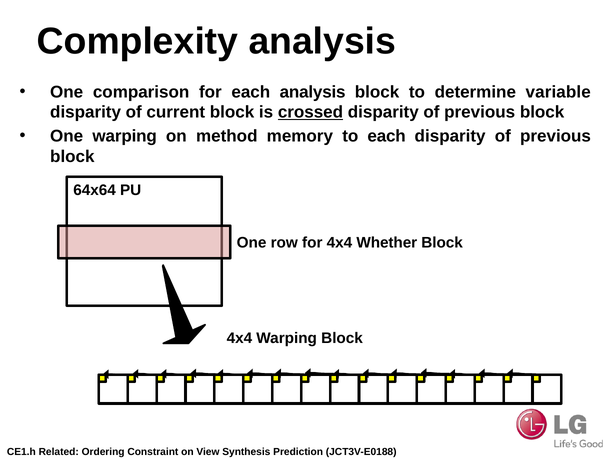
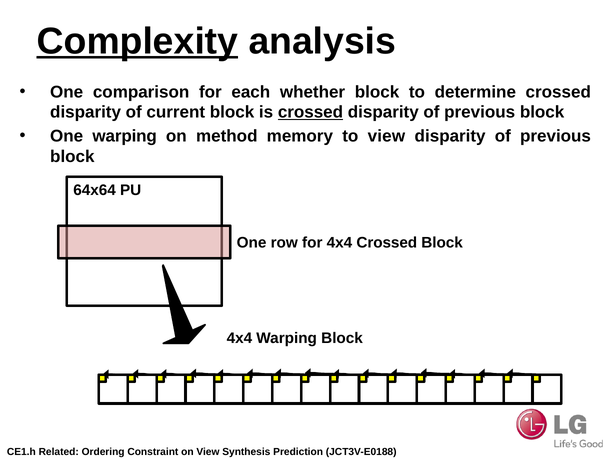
Complexity underline: none -> present (137, 41)
each analysis: analysis -> whether (313, 92)
determine variable: variable -> crossed (558, 92)
to each: each -> view (386, 136)
4x4 Whether: Whether -> Crossed (387, 243)
